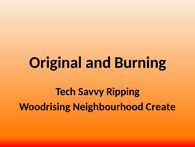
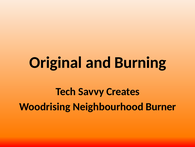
Ripping: Ripping -> Creates (123, 91)
Create: Create -> Burner (161, 106)
